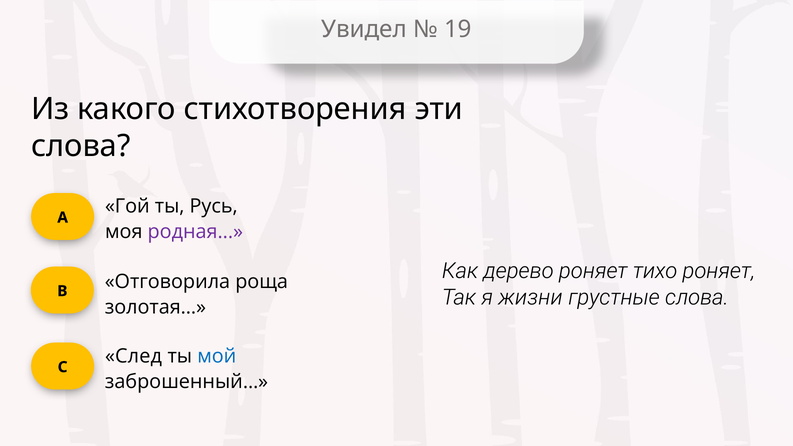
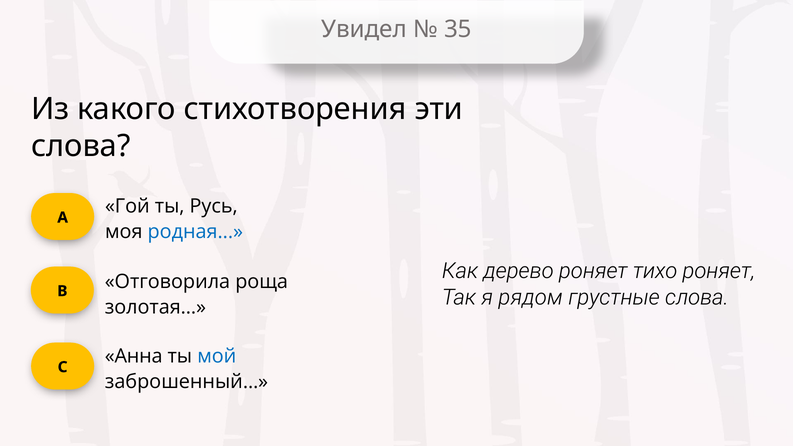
19: 19 -> 35 (458, 29)
родная colour: purple -> blue (195, 232)
жизни: жизни -> рядом (531, 297)
След: След -> Анна (134, 356)
